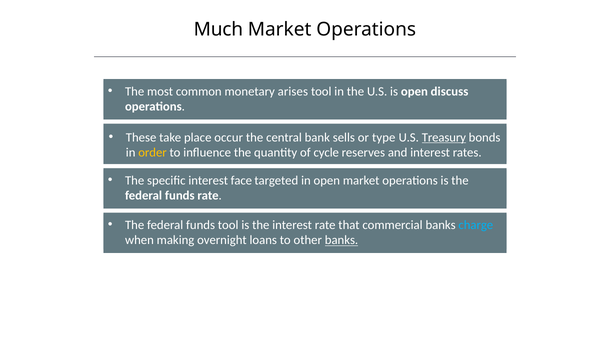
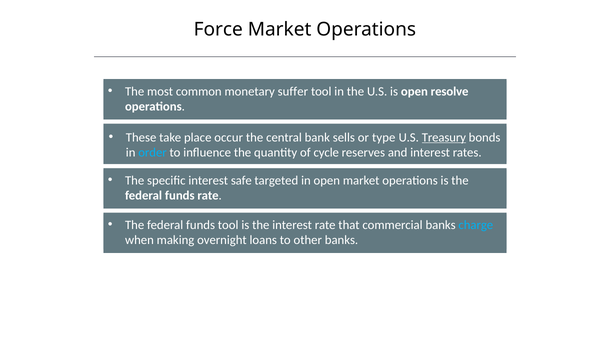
Much: Much -> Force (218, 29)
arises: arises -> suffer (293, 92)
discuss: discuss -> resolve (450, 92)
order colour: yellow -> light blue (153, 153)
face: face -> safe (241, 181)
banks underline: present -> none (342, 240)
